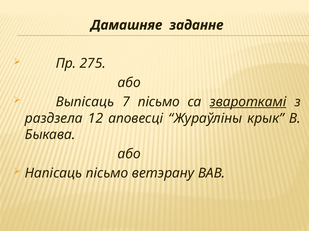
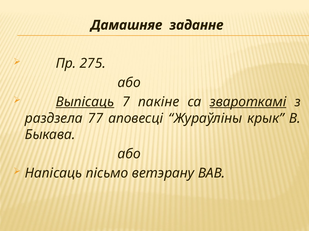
Выпісаць underline: none -> present (85, 102)
7 пісьмо: пісьмо -> пакіне (159, 102)
12: 12 -> 77 (96, 119)
